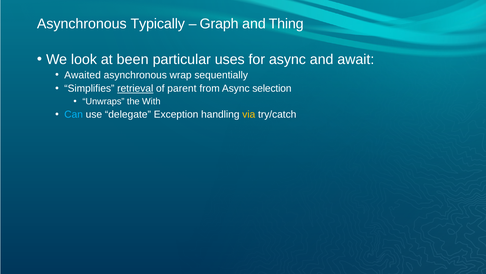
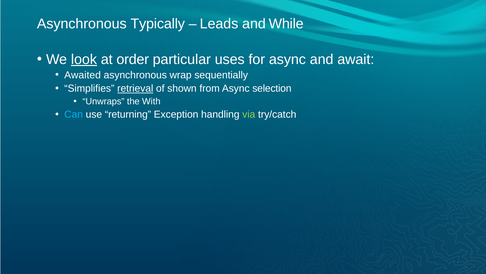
Graph: Graph -> Leads (219, 24)
Thing: Thing -> While (286, 24)
look underline: none -> present (84, 59)
been: been -> order (133, 59)
parent: parent -> shown (182, 88)
delegate: delegate -> returning (128, 114)
via colour: yellow -> light green (249, 114)
